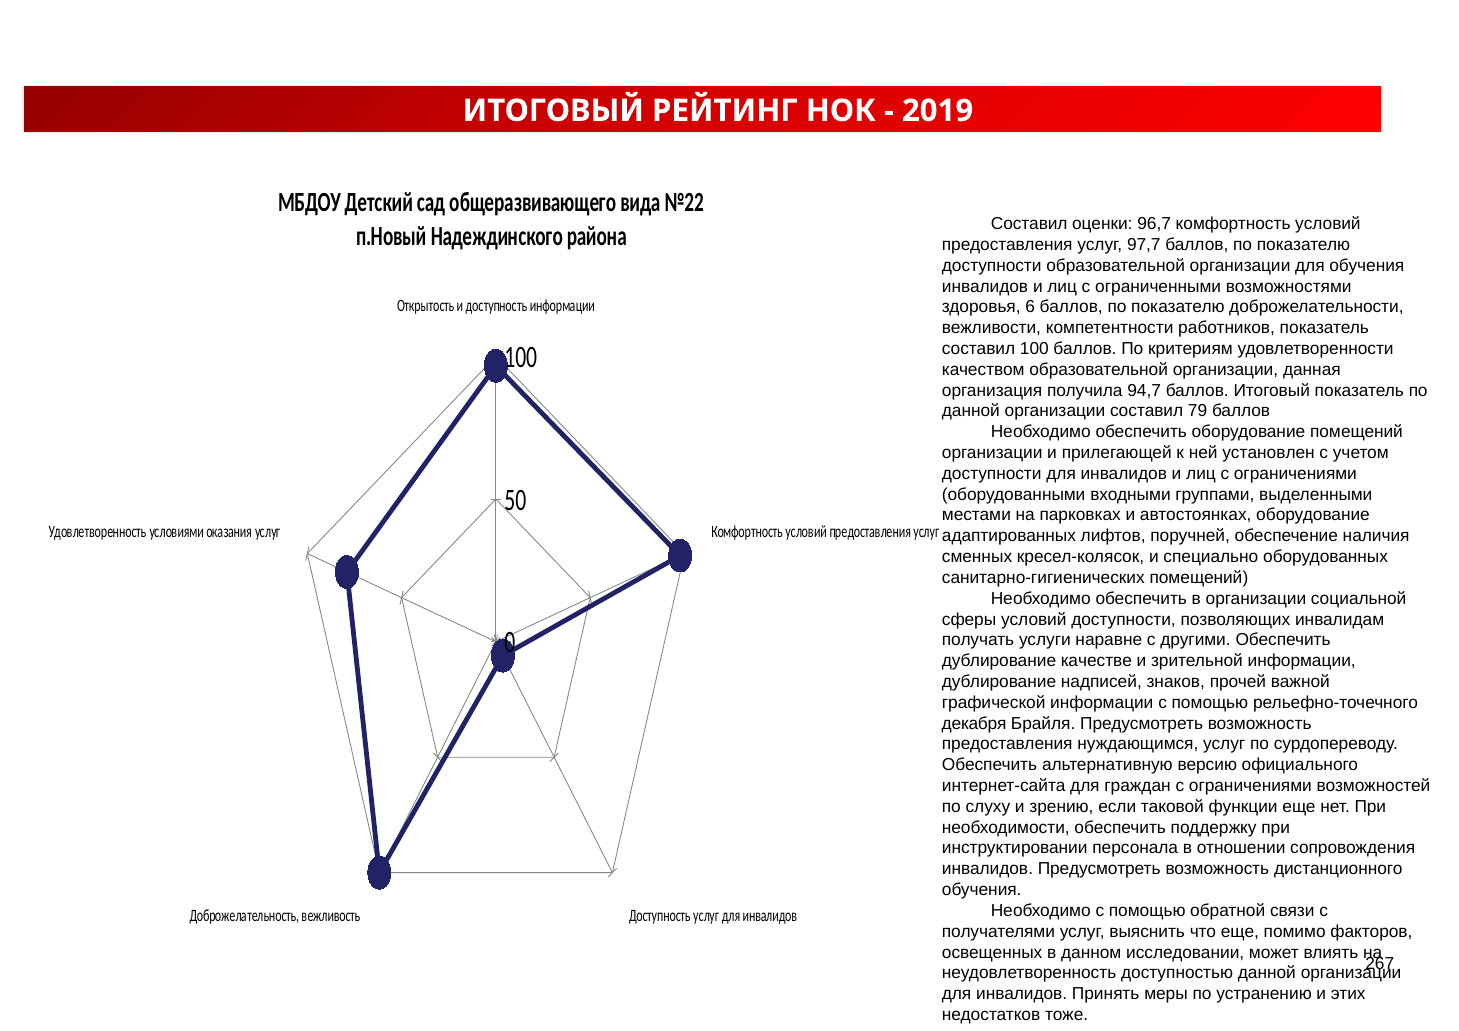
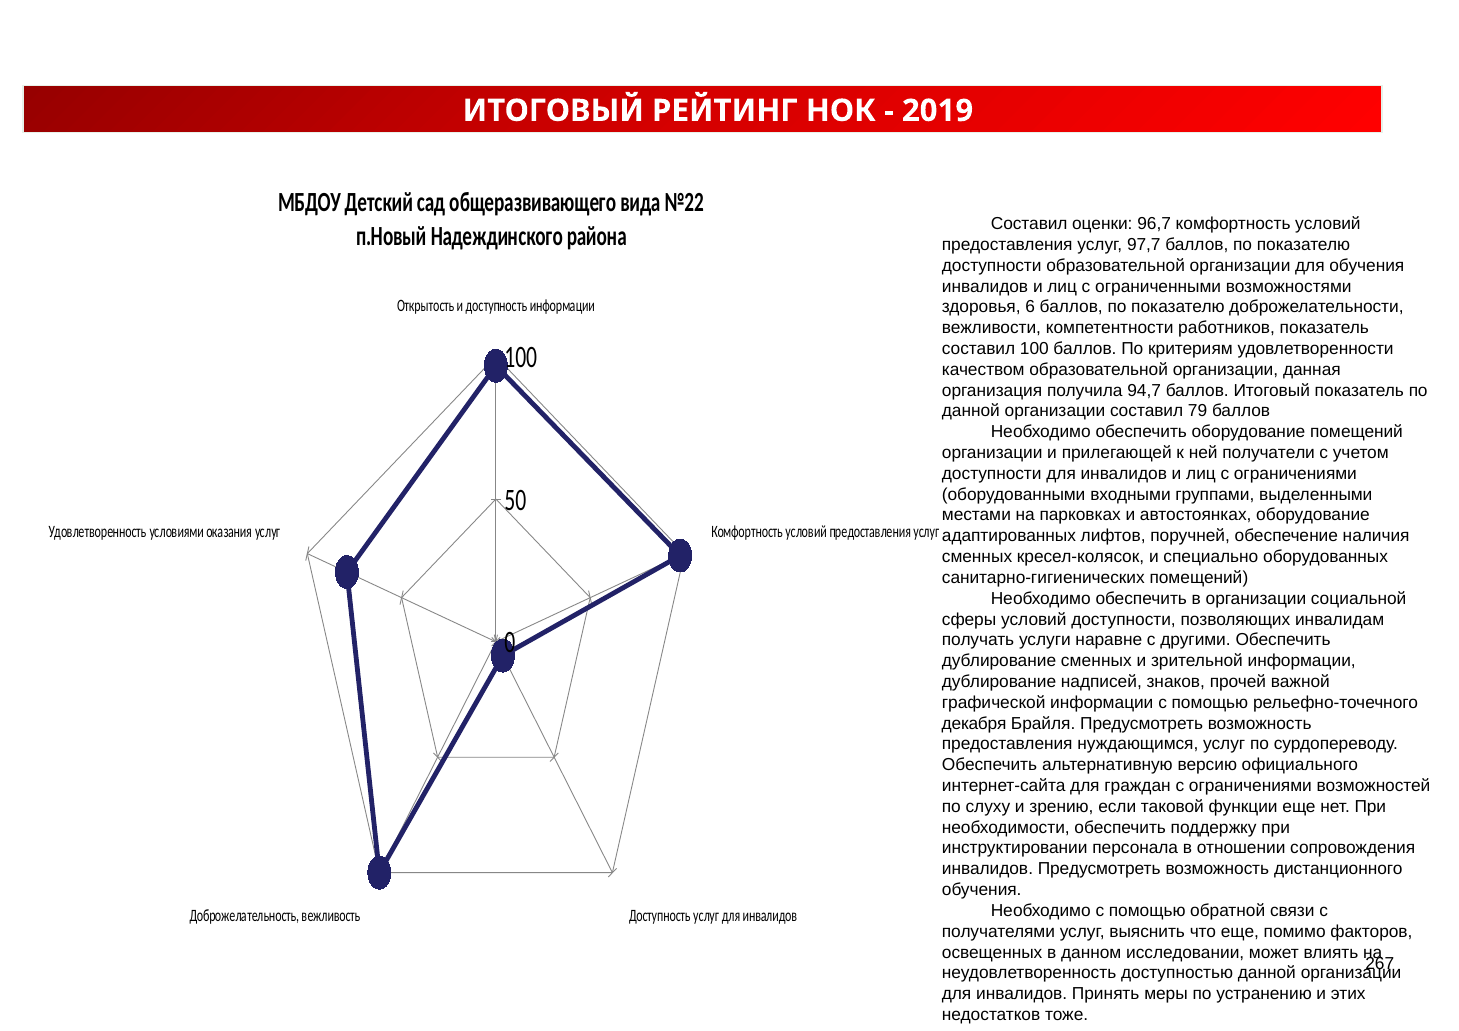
установлен: установлен -> получатели (1269, 453)
дублирование качестве: качестве -> сменных (1096, 661)
